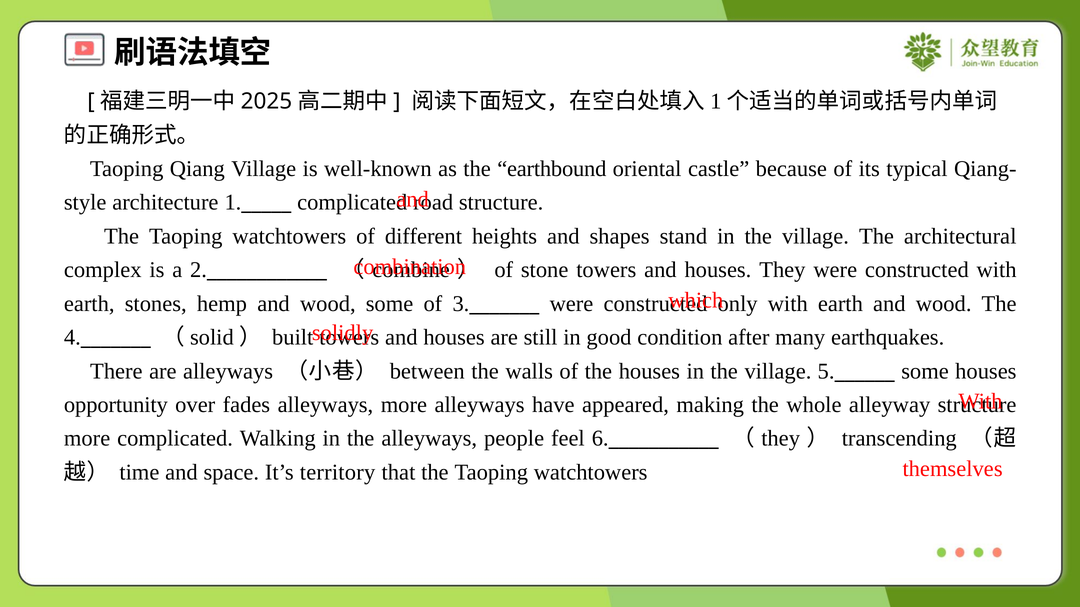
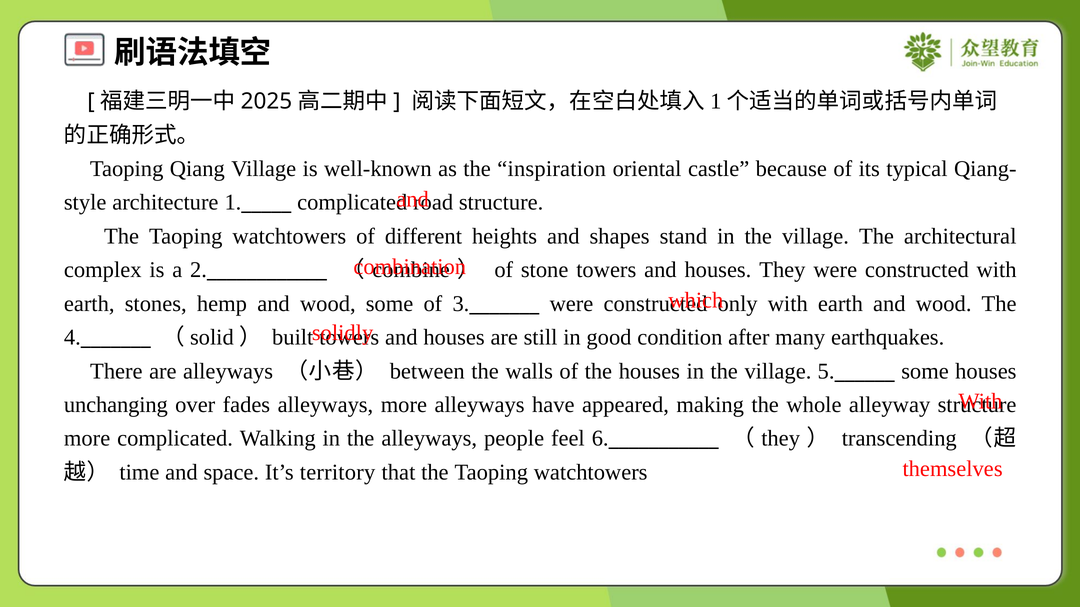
earthbound: earthbound -> inspiration (552, 169)
opportunity: opportunity -> unchanging (116, 405)
